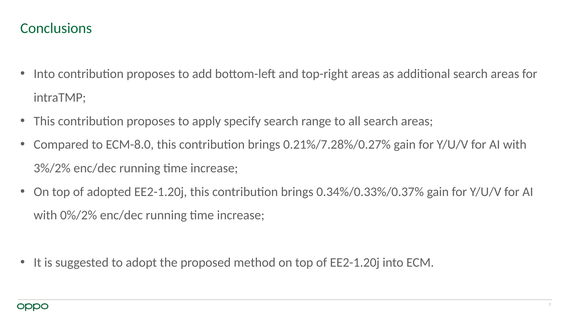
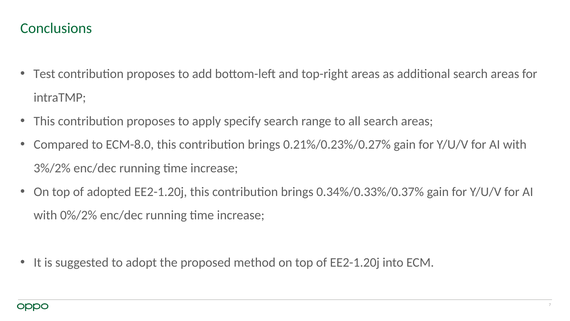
Into: Into -> Test (44, 74)
0.21%/7.28%/0.27%: 0.21%/7.28%/0.27% -> 0.21%/0.23%/0.27% (337, 144)
